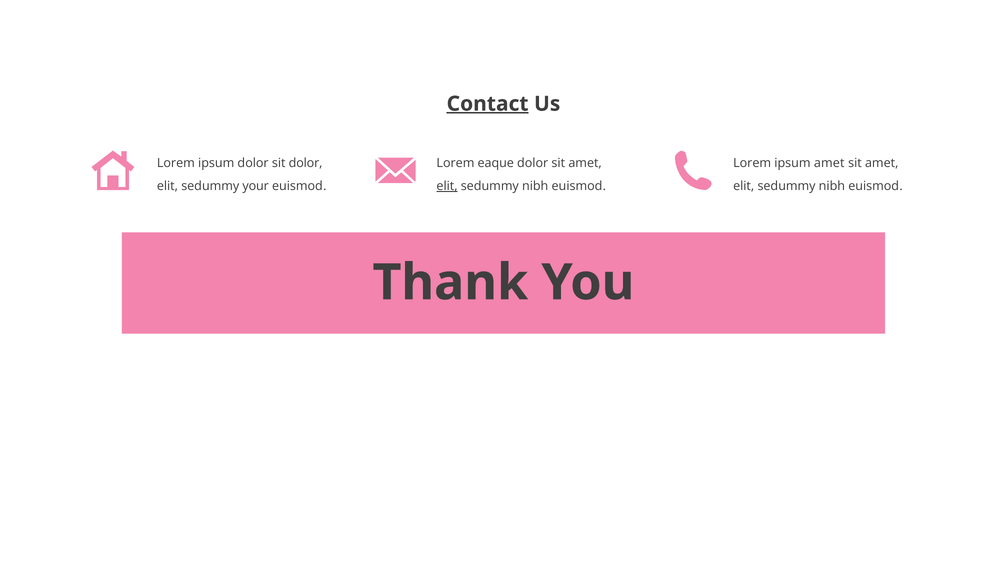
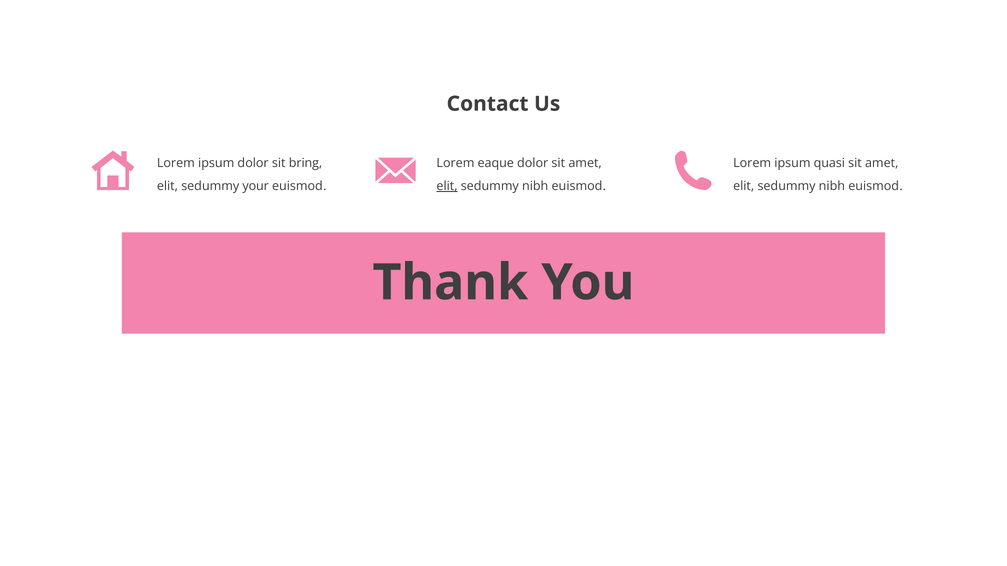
Contact underline: present -> none (488, 104)
sit dolor: dolor -> bring (306, 163)
ipsum amet: amet -> quasi (829, 163)
